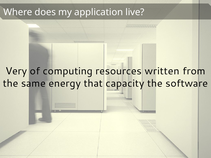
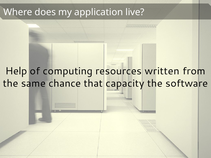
Very: Very -> Help (16, 71)
energy: energy -> chance (65, 84)
